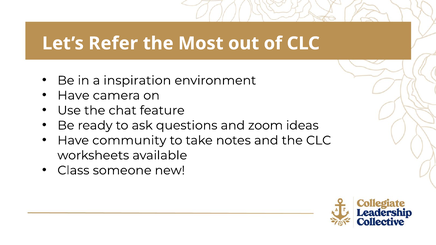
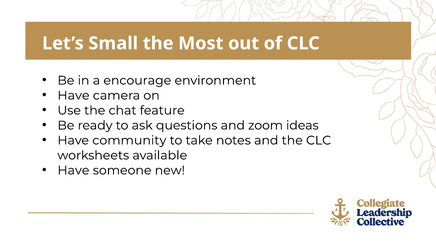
Refer: Refer -> Small (113, 43)
inspiration: inspiration -> encourage (137, 81)
Class: Class -> Have (73, 171)
